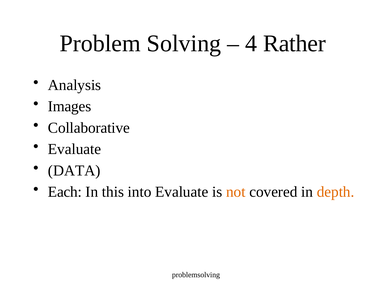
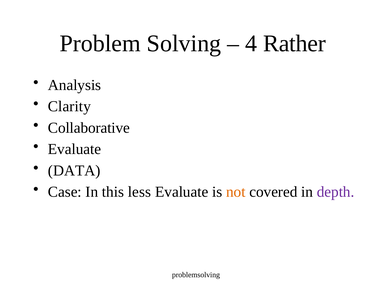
Images: Images -> Clarity (69, 106)
Each: Each -> Case (65, 192)
into: into -> less (139, 192)
depth colour: orange -> purple (336, 192)
